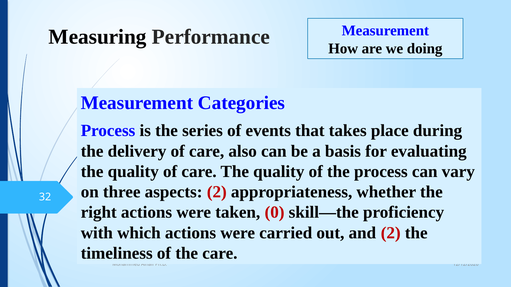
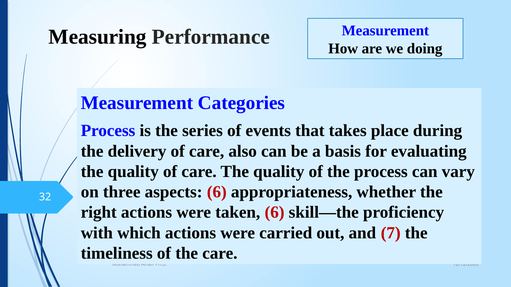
aspects 2: 2 -> 6 (217, 192)
taken 0: 0 -> 6 (275, 213)
and 2: 2 -> 7 (391, 233)
